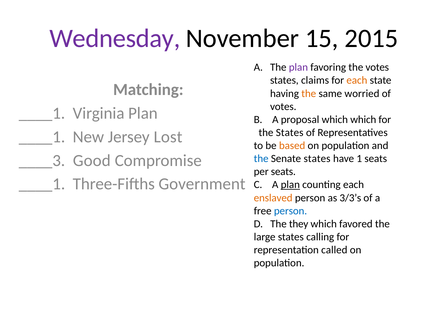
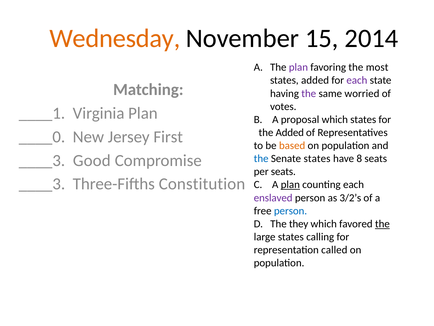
Wednesday colour: purple -> orange (115, 38)
2015: 2015 -> 2014 (371, 38)
the votes: votes -> most (377, 67)
states claims: claims -> added (315, 80)
each colour: orange -> purple (357, 80)
the colour: orange -> purple (309, 93)
which which: which -> states (363, 119)
the States: States -> Added (290, 132)
____1: ____1 -> ____0 (42, 137)
Lost: Lost -> First (168, 137)
1: 1 -> 8 (359, 158)
____1: ____1 -> ____3 (42, 184)
Government: Government -> Constitution (202, 184)
enslaved colour: orange -> purple (273, 197)
3/3’s: 3/3’s -> 3/2’s (350, 197)
the underline: none -> present (382, 224)
